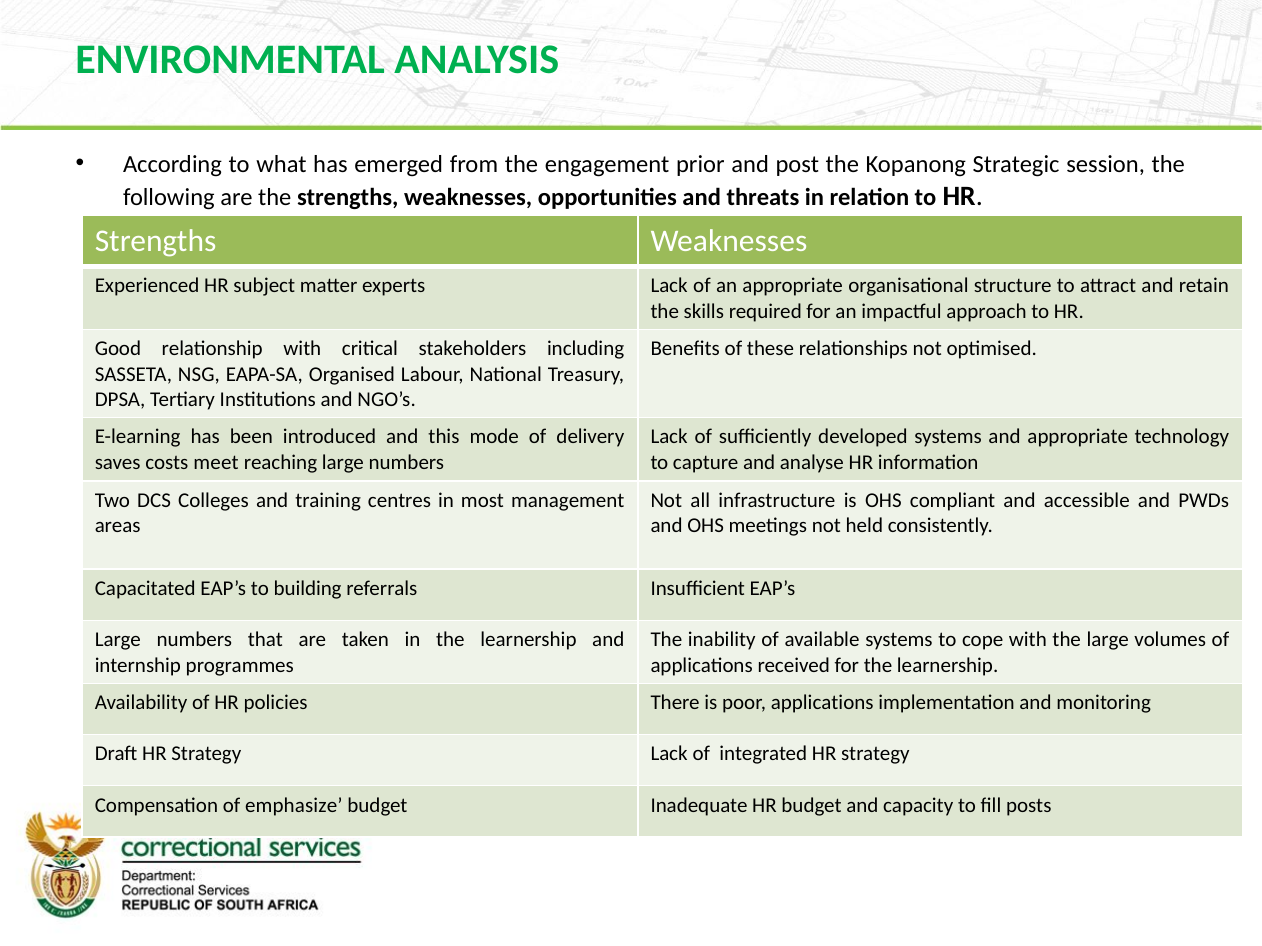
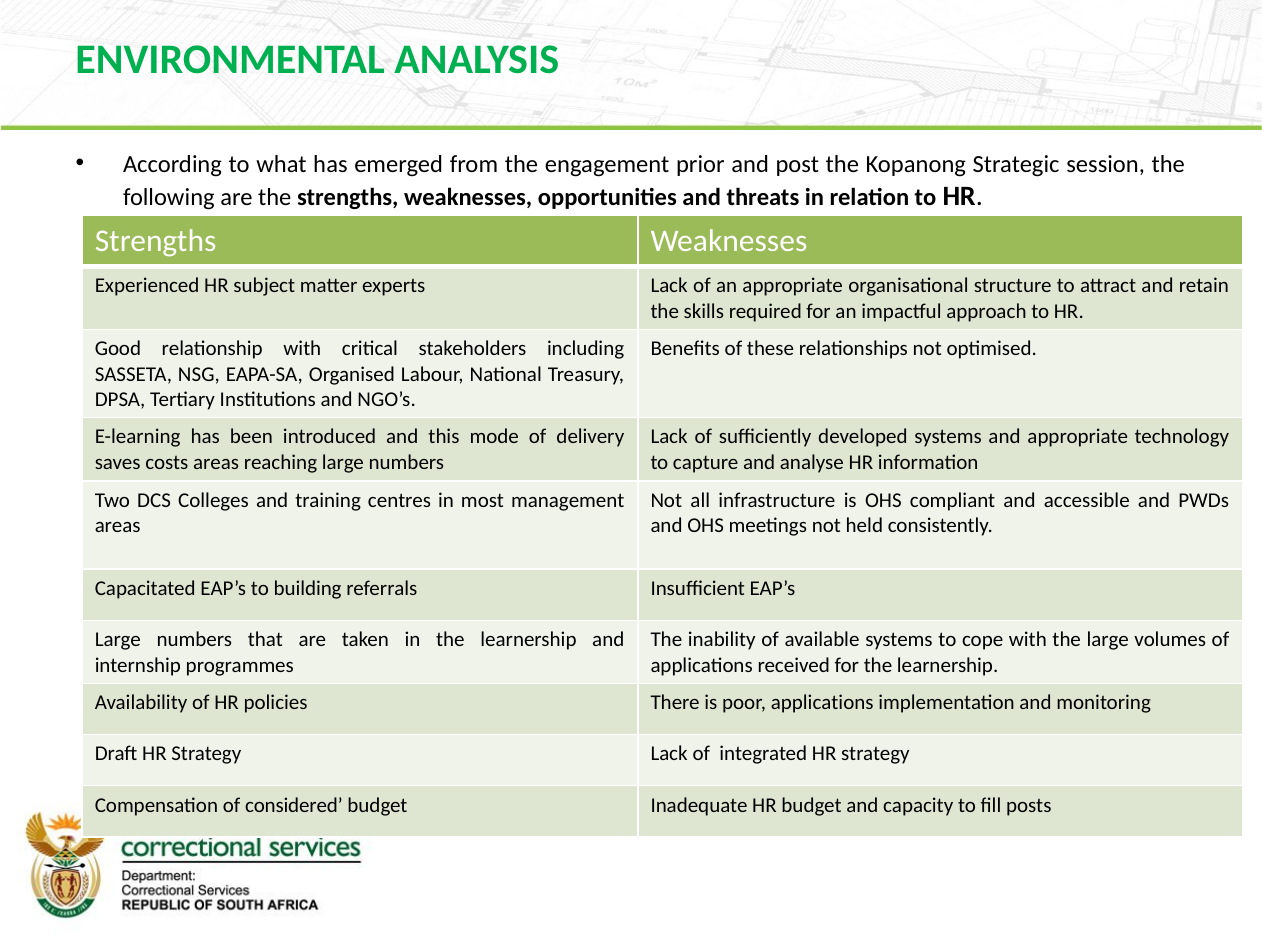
costs meet: meet -> areas (216, 463)
emphasize: emphasize -> considered (294, 806)
